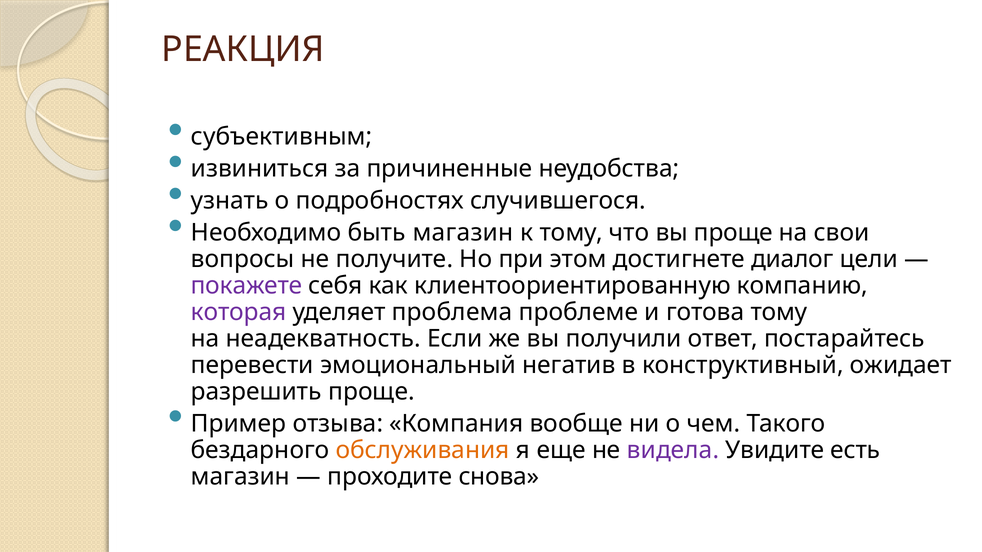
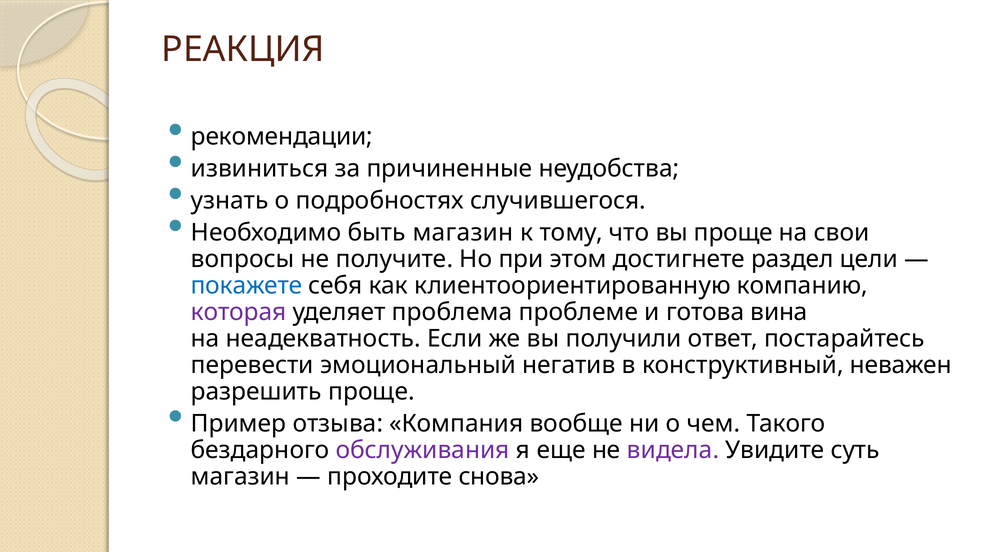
субъективным: субъективным -> рекомендации (282, 137)
диалог: диалог -> раздел (792, 259)
покажете colour: purple -> blue (247, 286)
готова тому: тому -> вина (779, 312)
ожидает: ожидает -> неважен (901, 365)
обслуживания colour: orange -> purple (423, 450)
есть: есть -> суть (855, 450)
